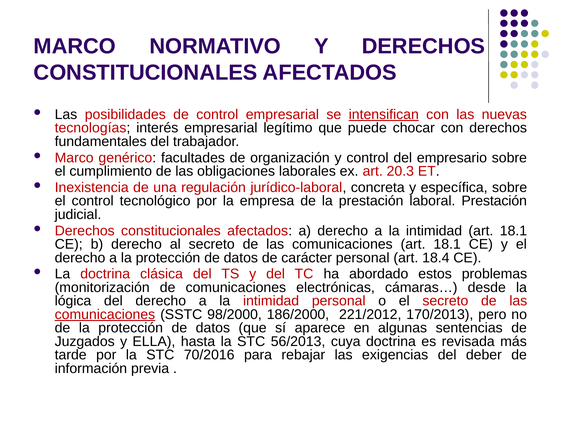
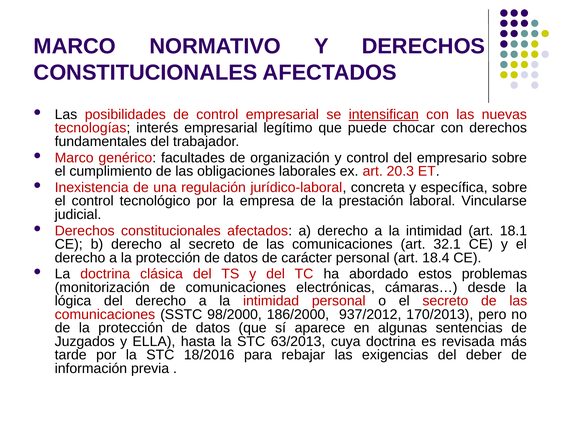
laboral Prestación: Prestación -> Vincularse (494, 201)
comunicaciones art 18.1: 18.1 -> 32.1 (447, 244)
comunicaciones underline: present -> none (105, 314)
221/2012: 221/2012 -> 937/2012 (370, 314)
56/2013: 56/2013 -> 63/2013 (298, 341)
70/2016: 70/2016 -> 18/2016 (209, 355)
